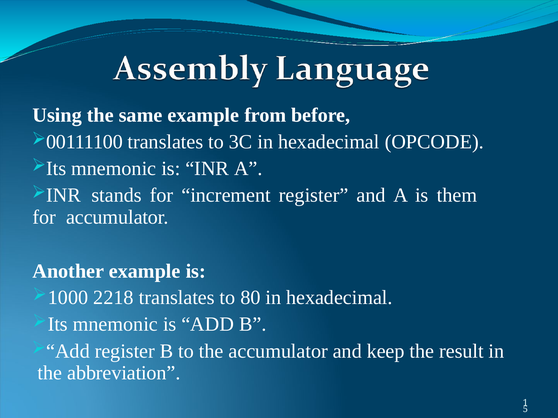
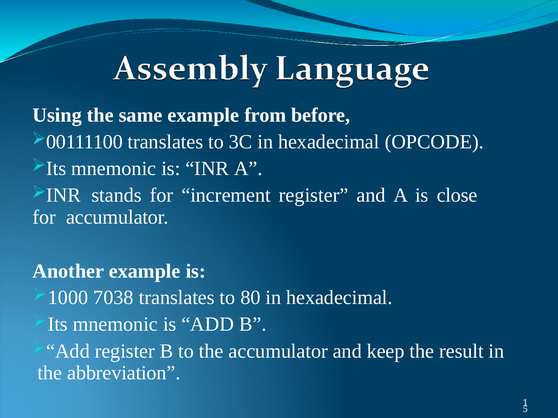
them: them -> close (457, 196)
2218: 2218 -> 7038 (113, 298)
